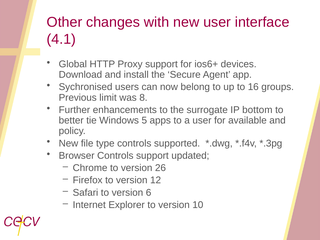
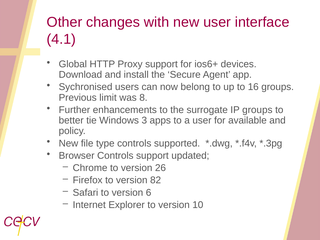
IP bottom: bottom -> groups (257, 110)
5: 5 -> 3 (144, 120)
12: 12 -> 82 (156, 180)
